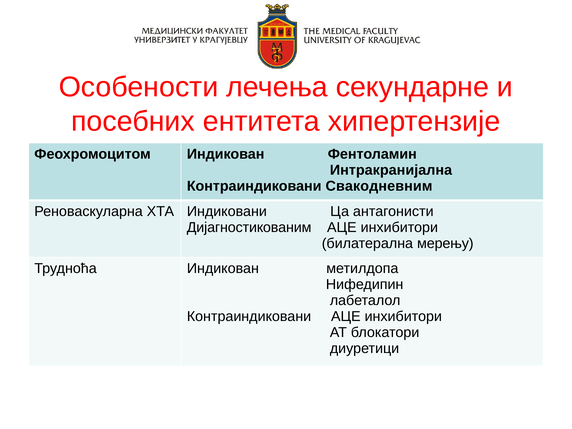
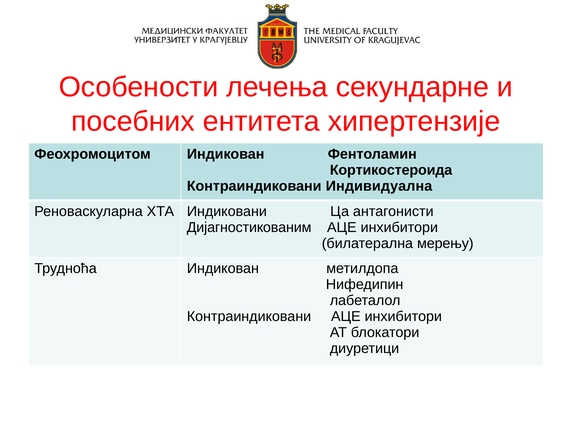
Интракранијална: Интракранијална -> Кортикостероида (391, 170)
Свакодневним: Свакодневним -> Индивидуална (379, 186)
